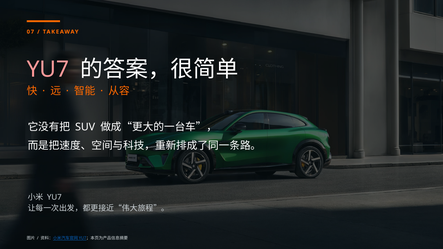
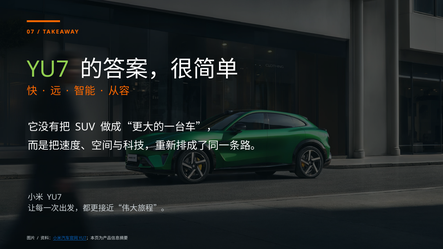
YU7 colour: pink -> light green (48, 69)
